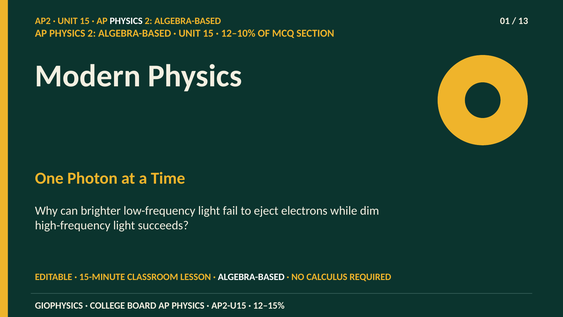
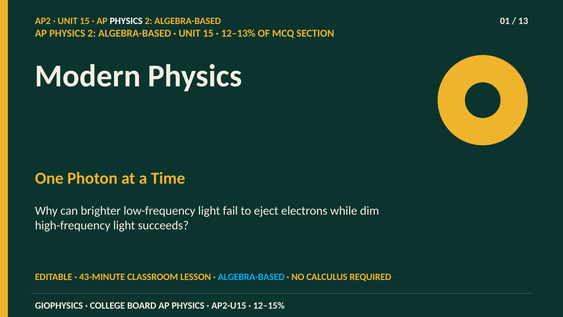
12–10%: 12–10% -> 12–13% (238, 33)
15-MINUTE: 15-MINUTE -> 43-MINUTE (102, 277)
ALGEBRA-BASED colour: white -> light blue (251, 277)
